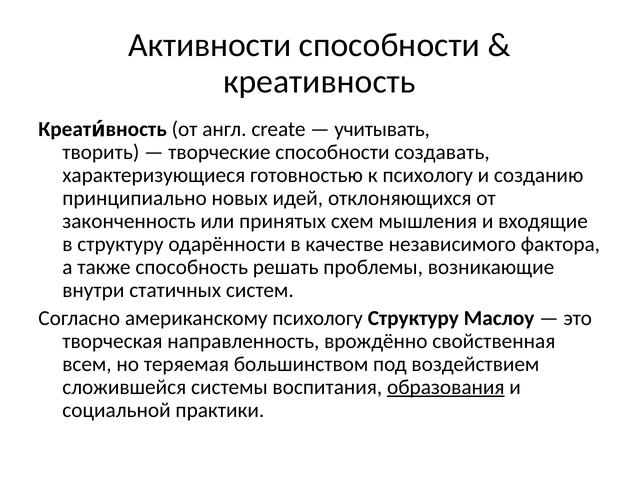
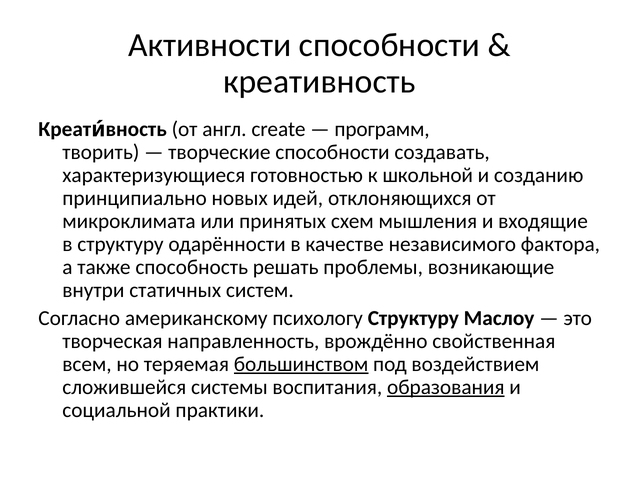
учитывать: учитывать -> программ (382, 129)
к психологу: психологу -> школьной (428, 175)
законченность: законченность -> микроклимата (129, 221)
большинством underline: none -> present (301, 364)
